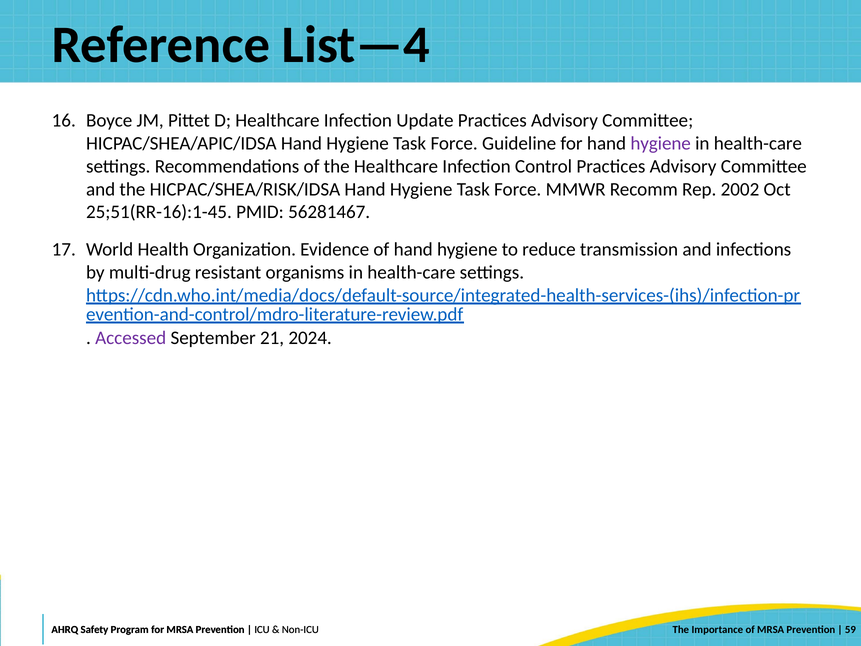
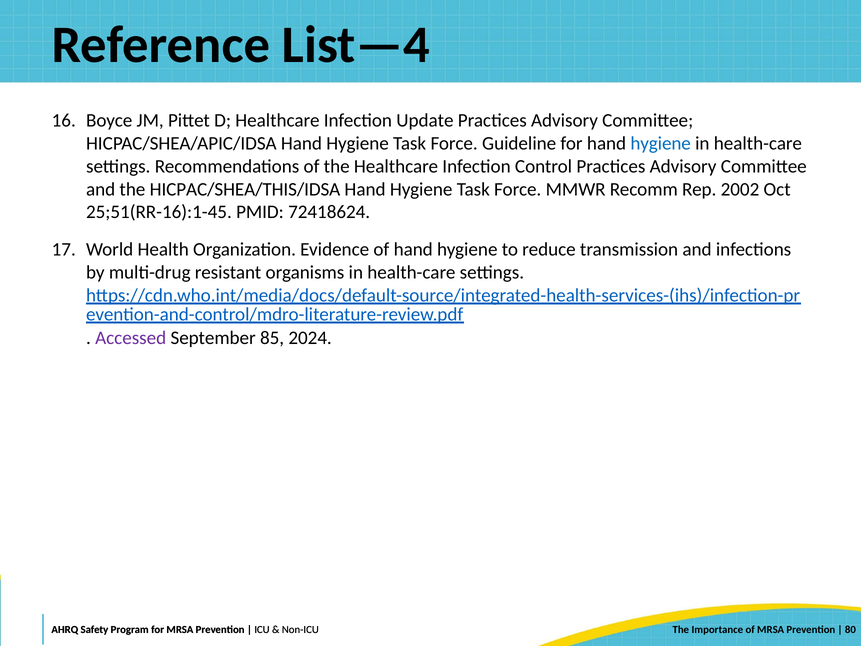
hygiene colour: purple -> blue (661, 143)
HICPAC/SHEA/RISK/IDSA: HICPAC/SHEA/RISK/IDSA -> HICPAC/SHEA/THIS/IDSA (245, 189)
56281467: 56281467 -> 72418624 (329, 212)
21: 21 -> 85 (272, 338)
59: 59 -> 80 (850, 629)
